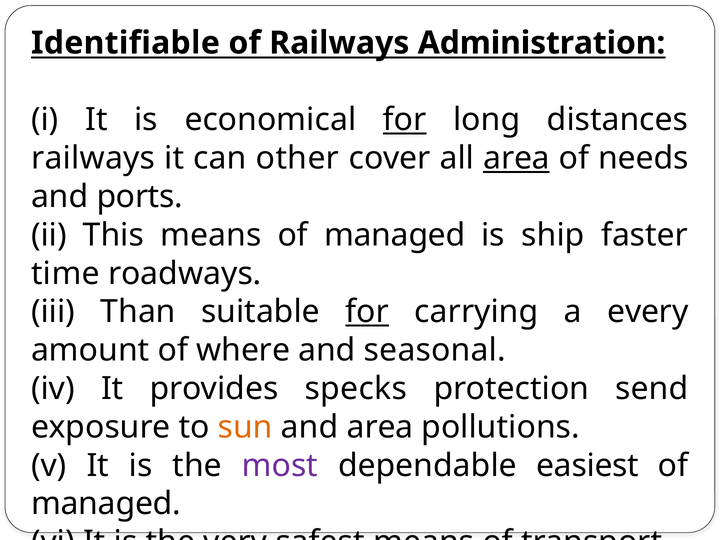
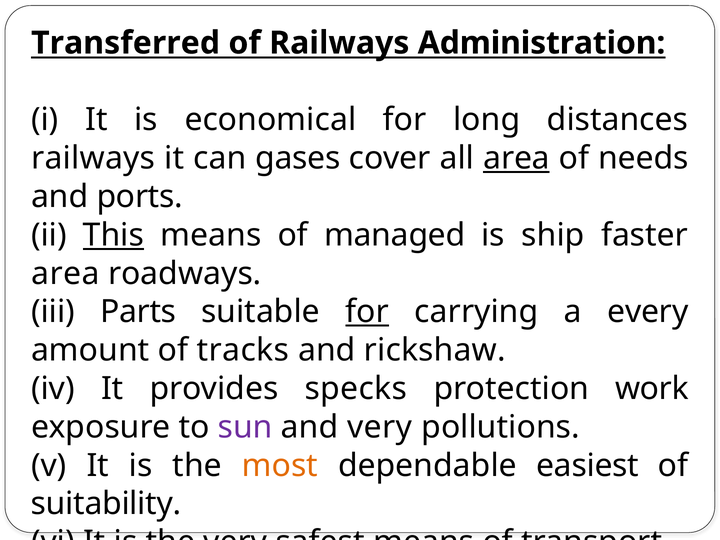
Identifiable: Identifiable -> Transferred (126, 43)
for underline: present -> none (405, 120)
other: other -> gases (298, 158)
This underline: none -> present (114, 235)
time: time -> area (65, 273)
Than: Than -> Parts (138, 312)
where: where -> tracks (243, 350)
seasonal: seasonal -> rickshaw (435, 350)
send: send -> work (652, 389)
sun colour: orange -> purple (245, 427)
and area: area -> very (380, 427)
most colour: purple -> orange (280, 465)
managed: managed -> suitability (106, 504)
